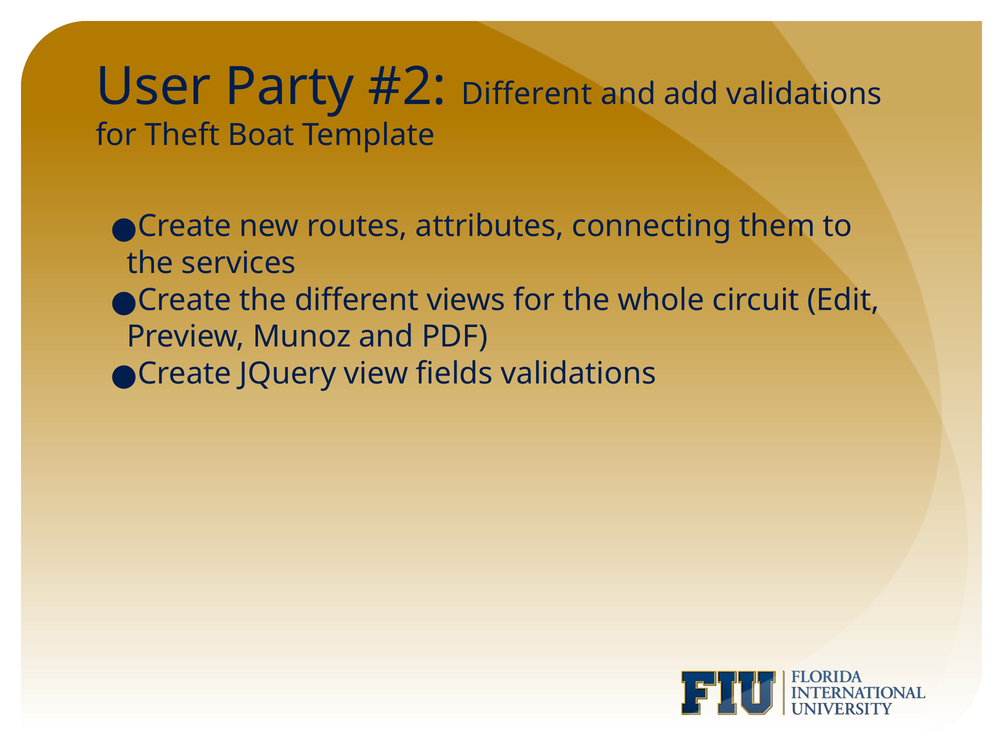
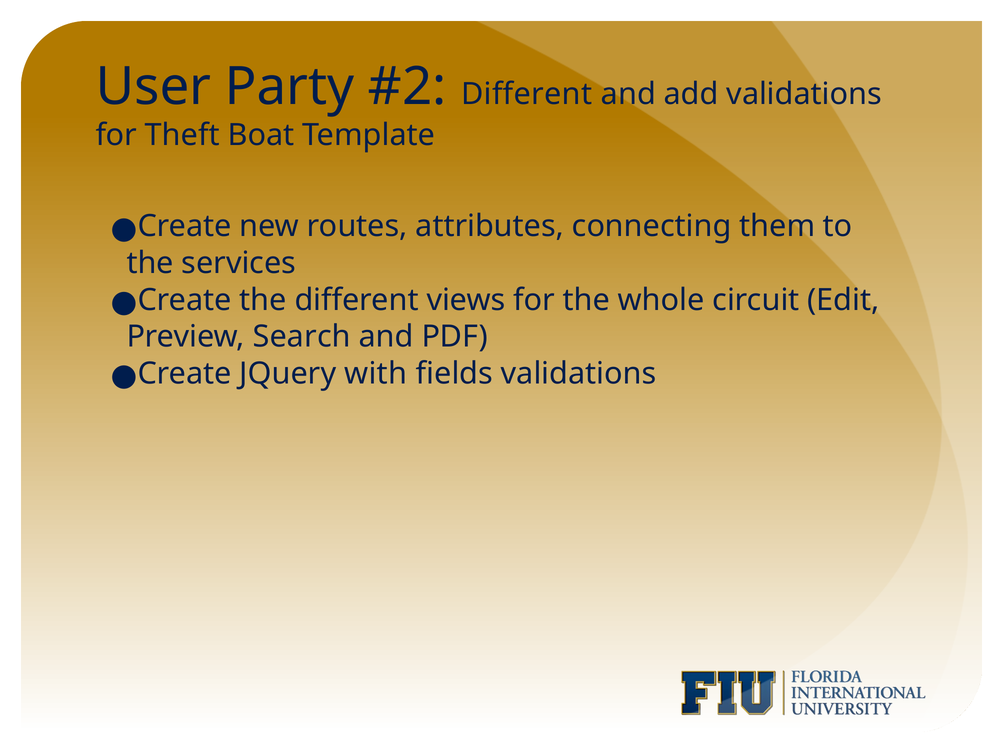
Munoz: Munoz -> Search (302, 336)
view: view -> with (376, 373)
